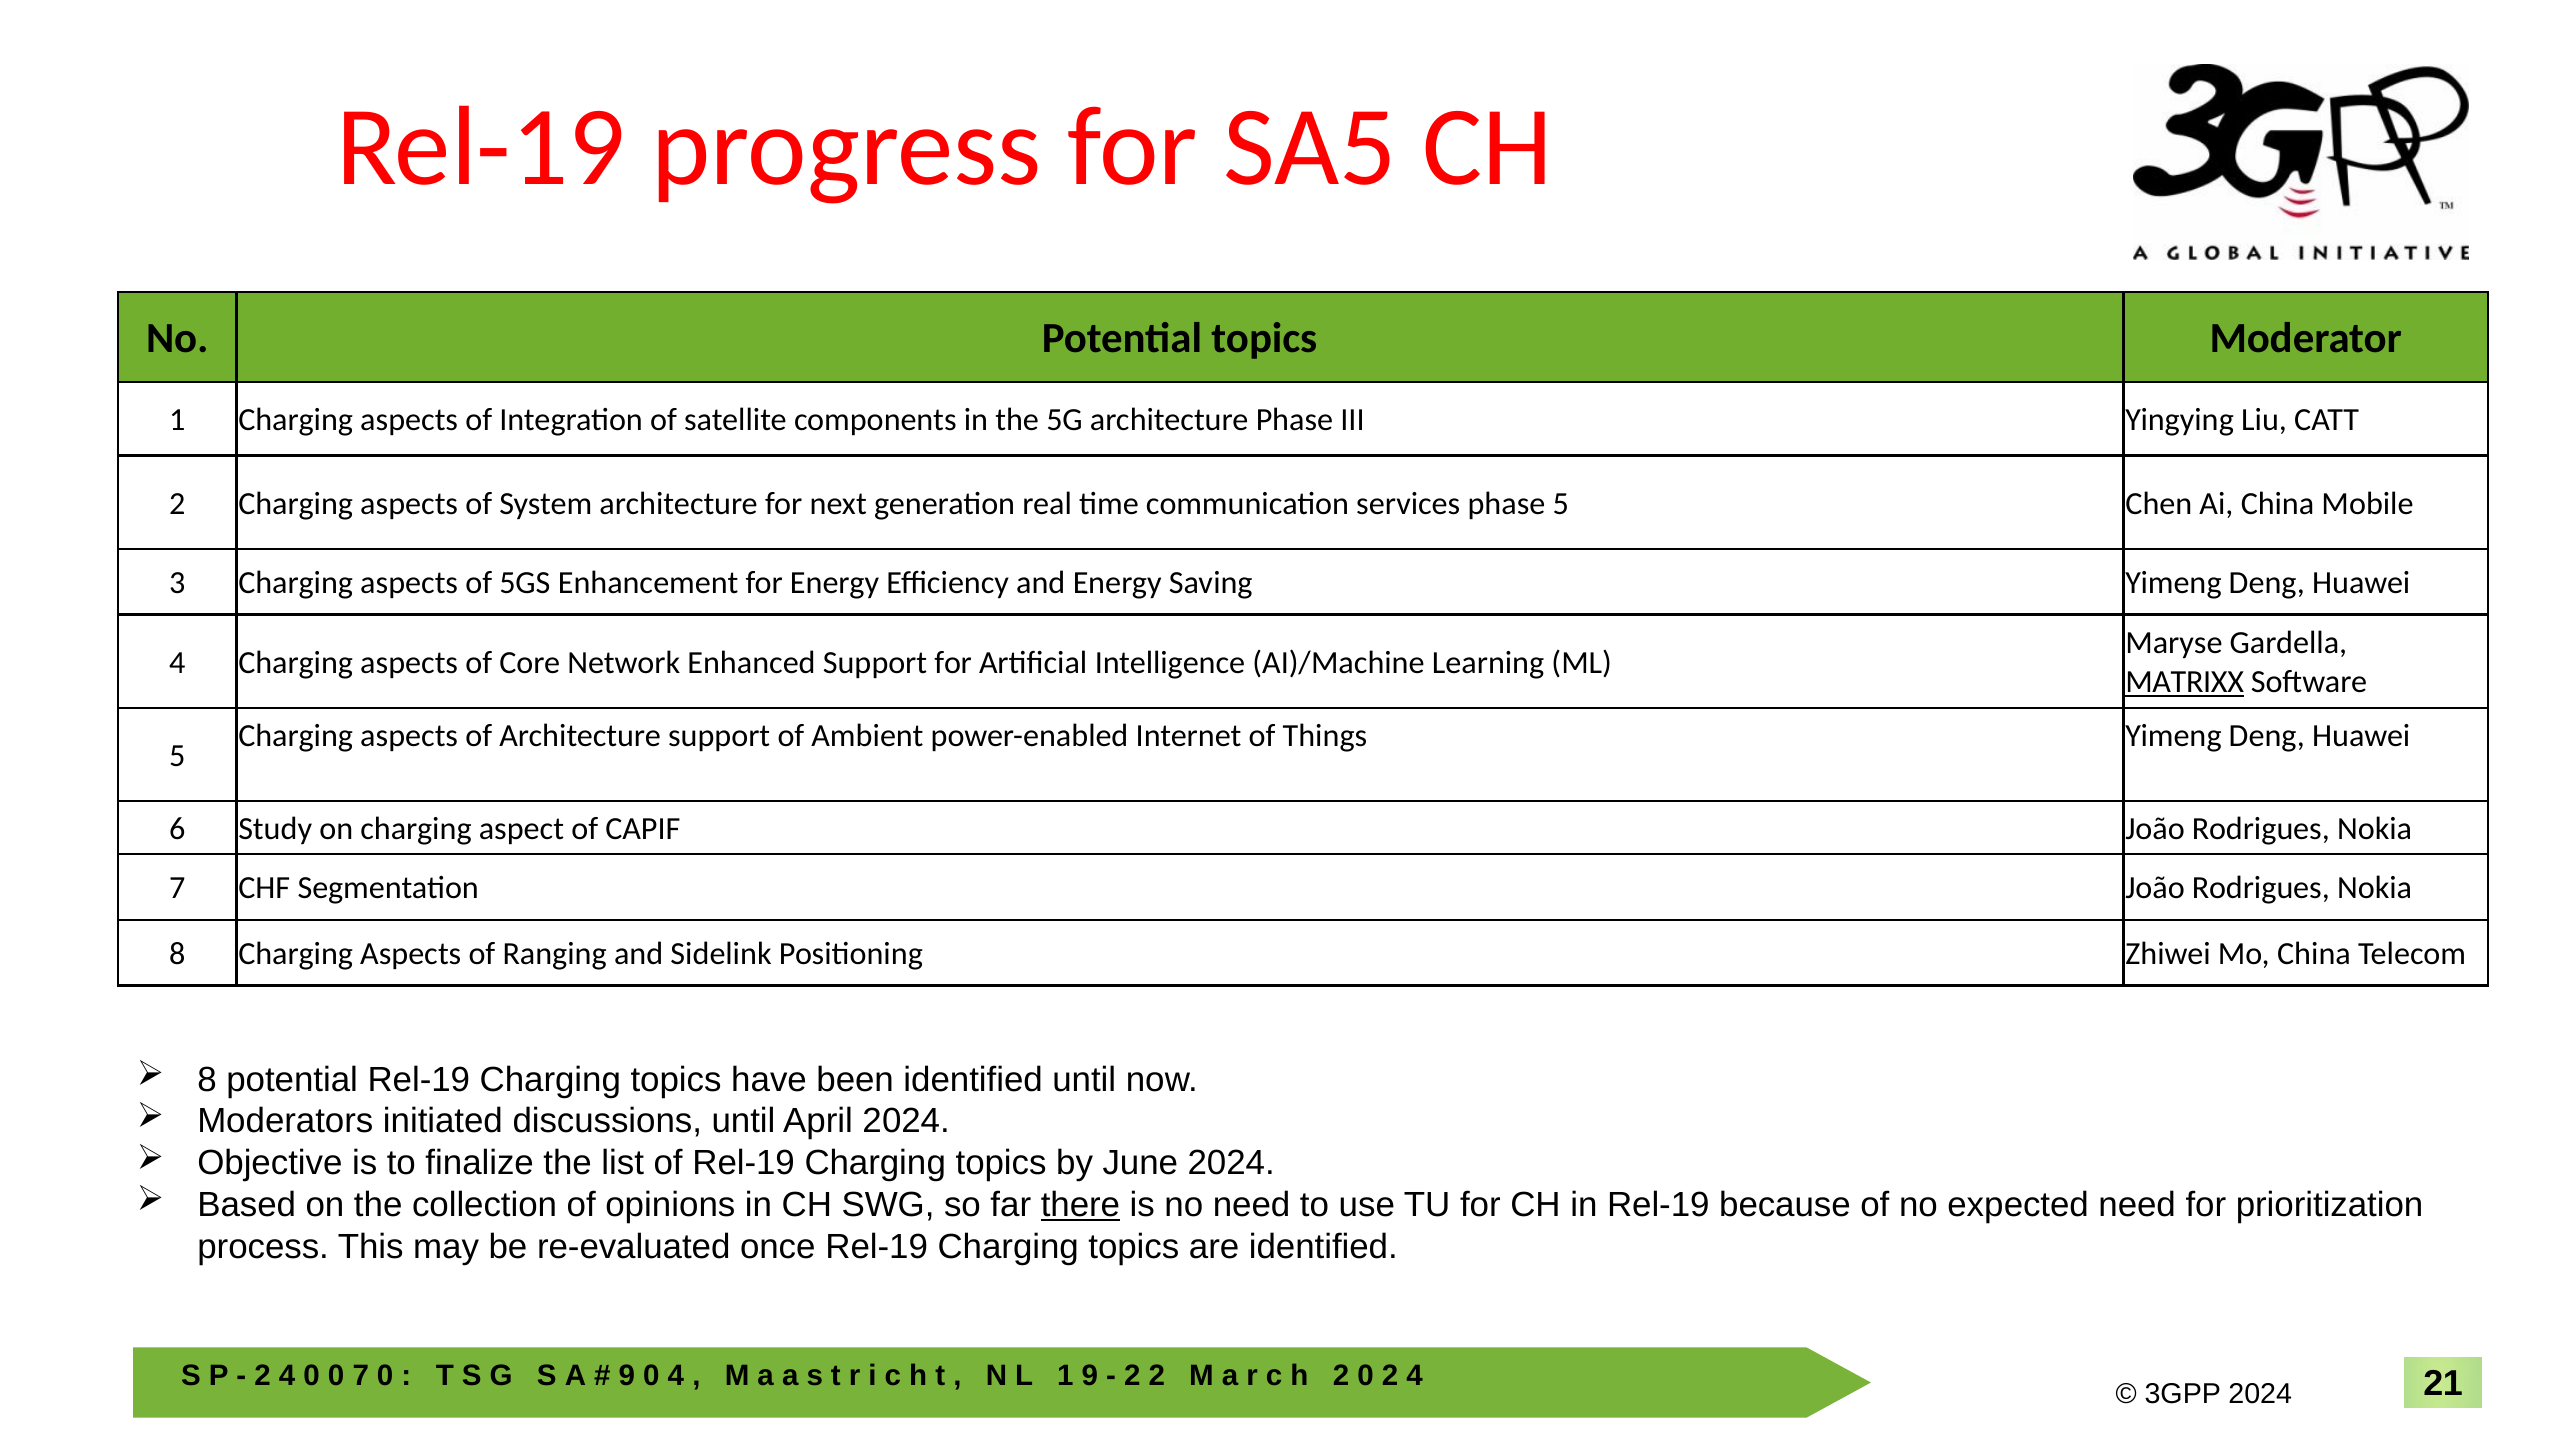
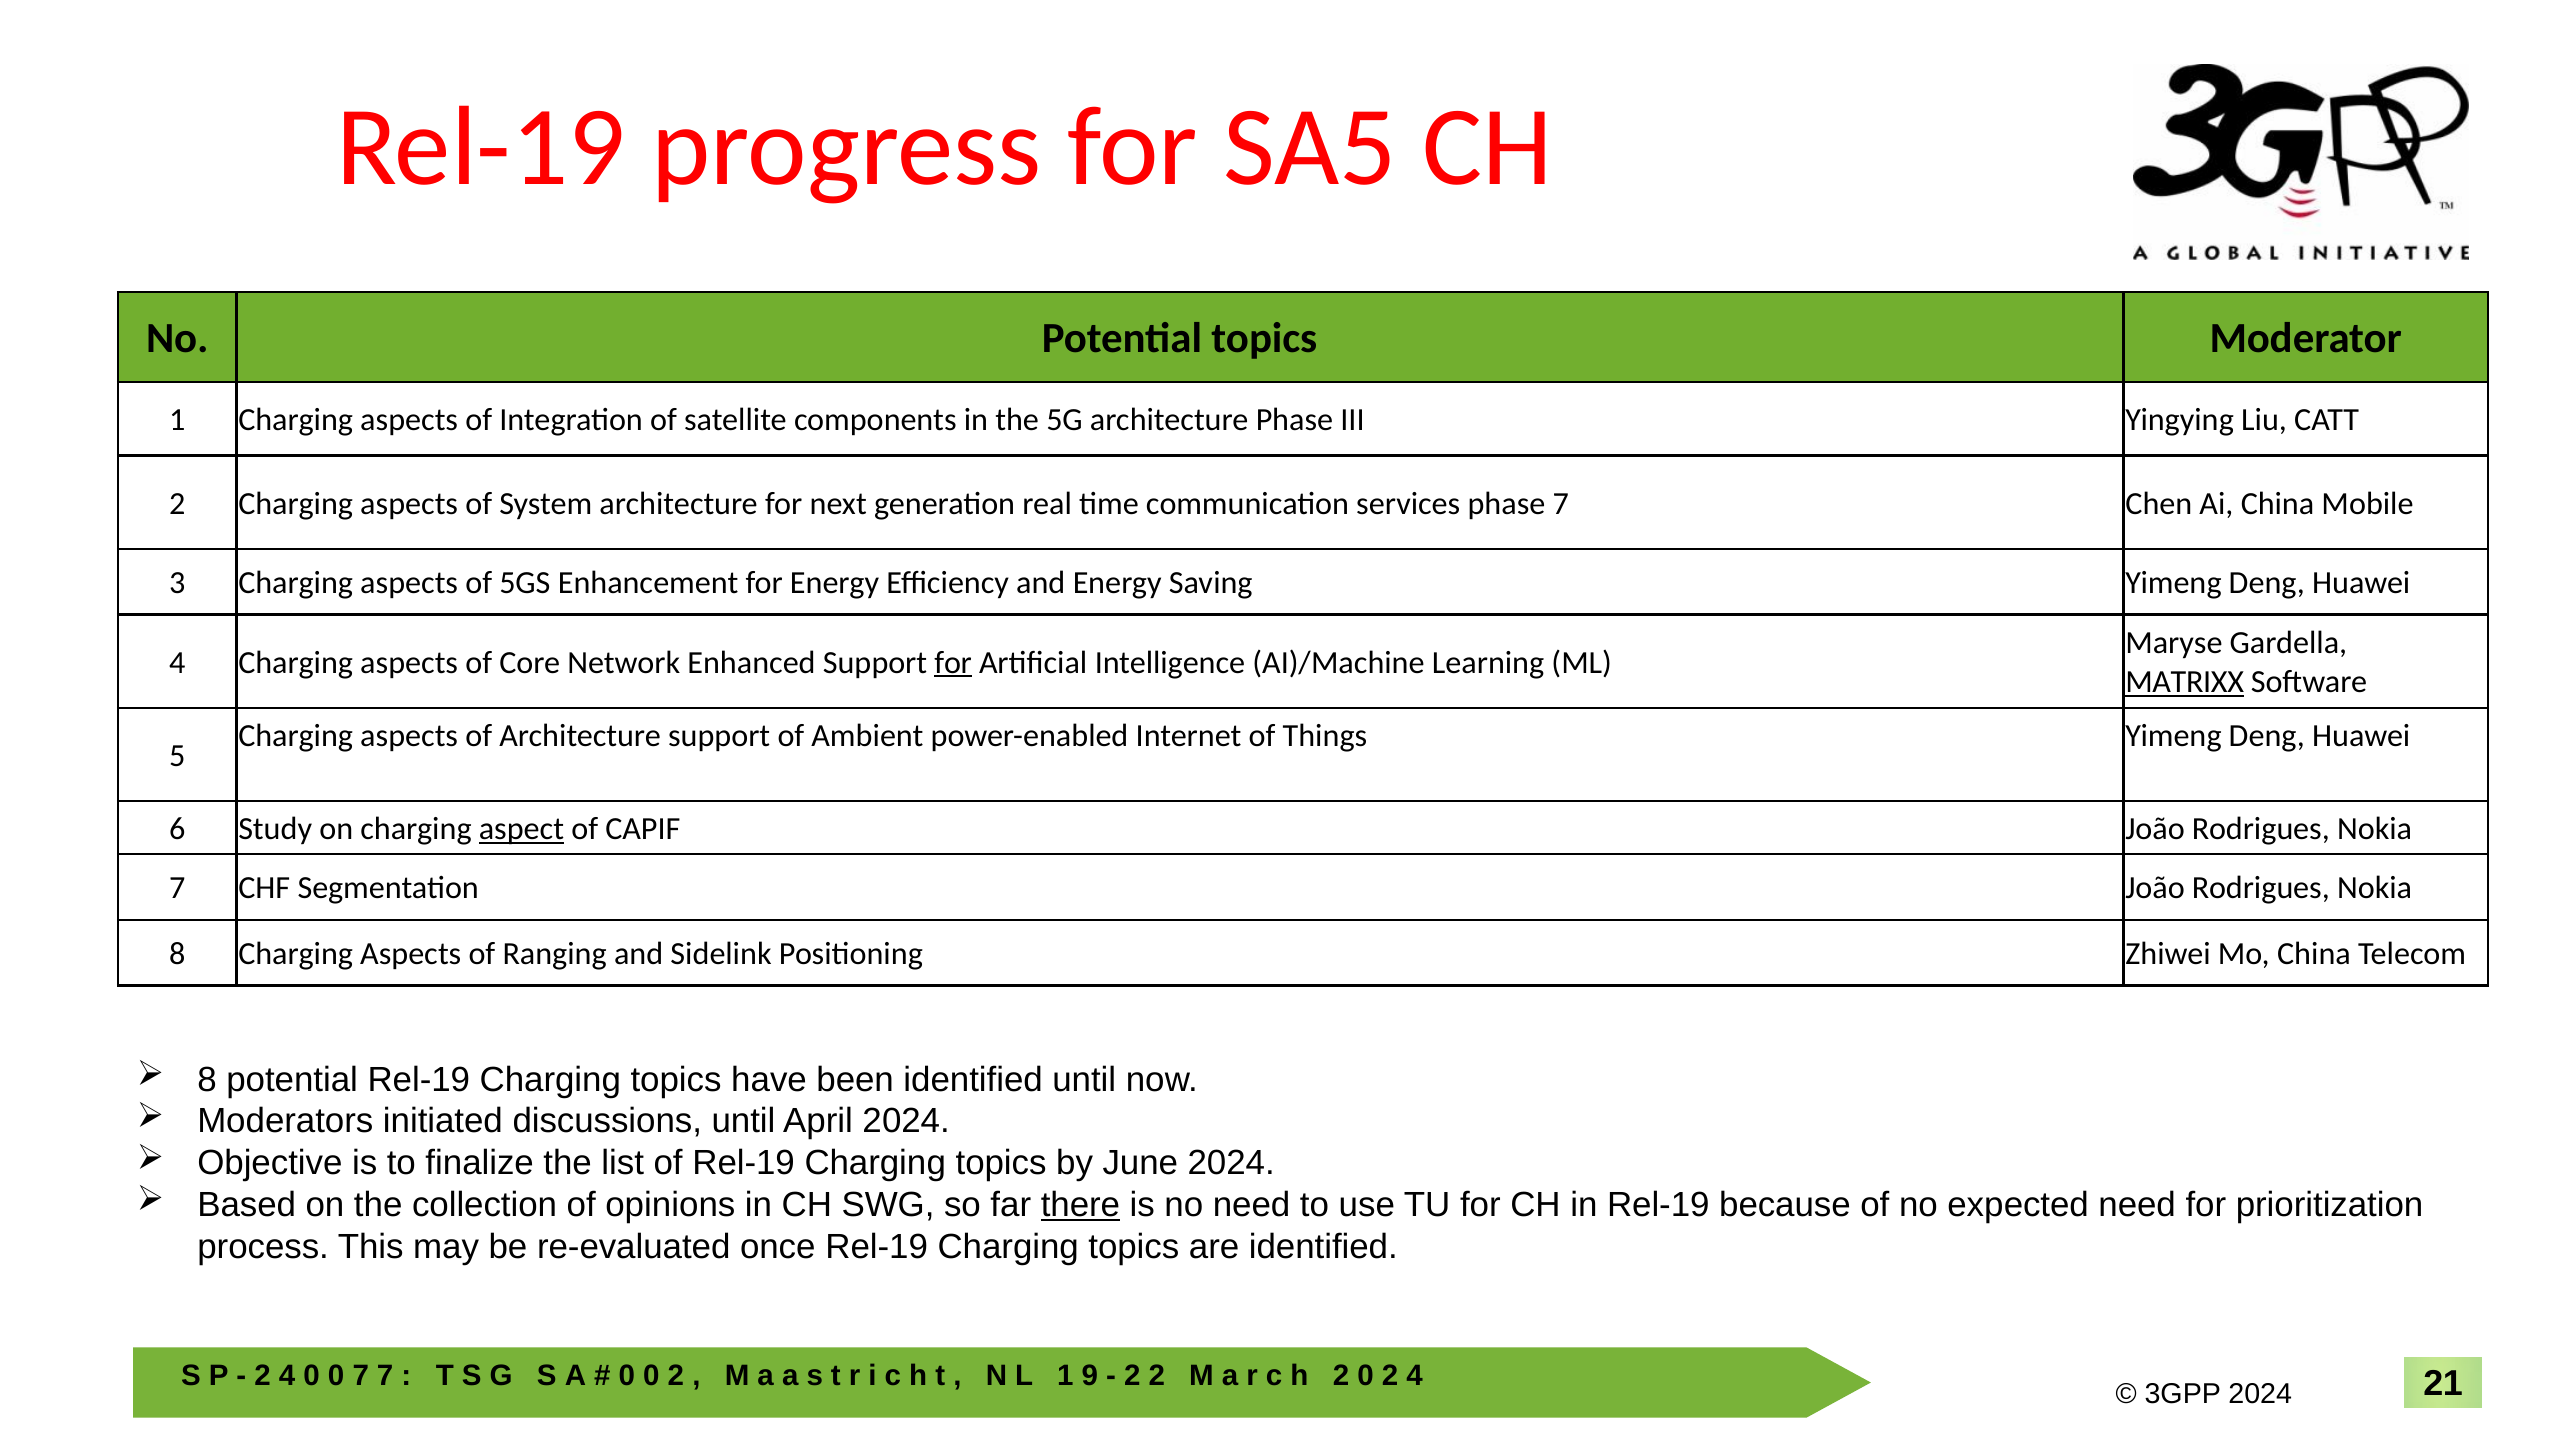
phase 5: 5 -> 7 (1561, 503)
for underline: none -> present (953, 662)
aspect underline: none -> present (521, 829)
7 0: 0 -> 7 (385, 1376)
9: 9 -> 0 (627, 1376)
4: 4 -> 2 (676, 1376)
